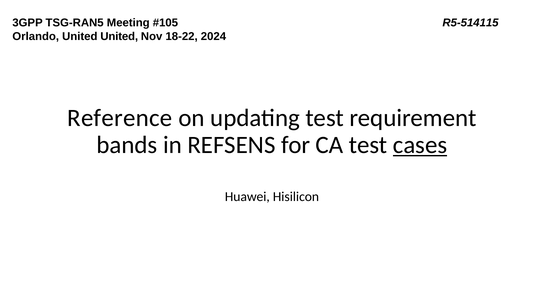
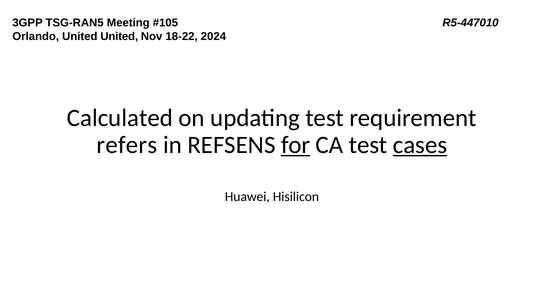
R5-514115: R5-514115 -> R5-447010 (470, 23)
Reference: Reference -> Calculated (120, 118)
bands: bands -> refers (127, 145)
for underline: none -> present (296, 145)
